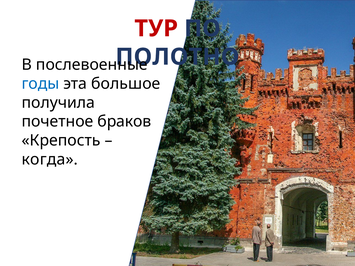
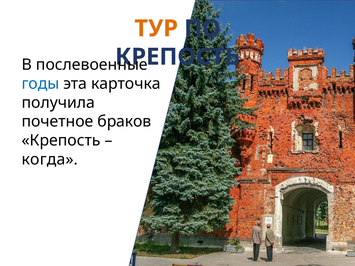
ТУР colour: red -> orange (156, 29)
ПОЛОТНО: ПОЛОТНО -> КРЕПОСТЬ (177, 57)
большое: большое -> карточка (126, 84)
